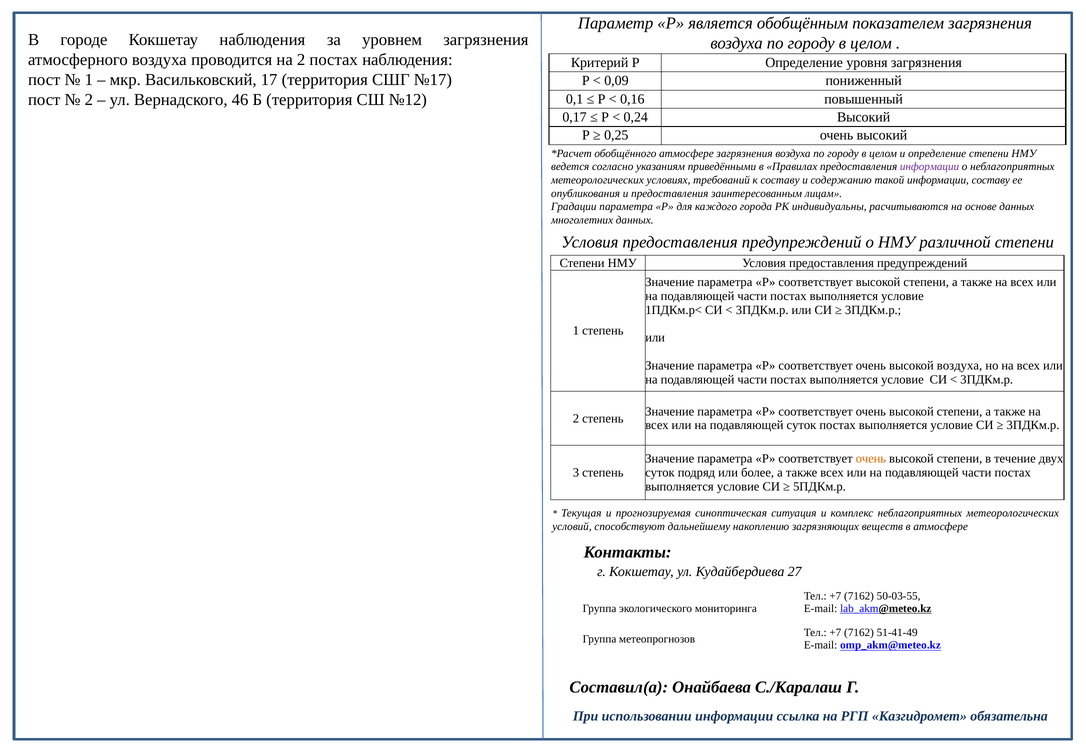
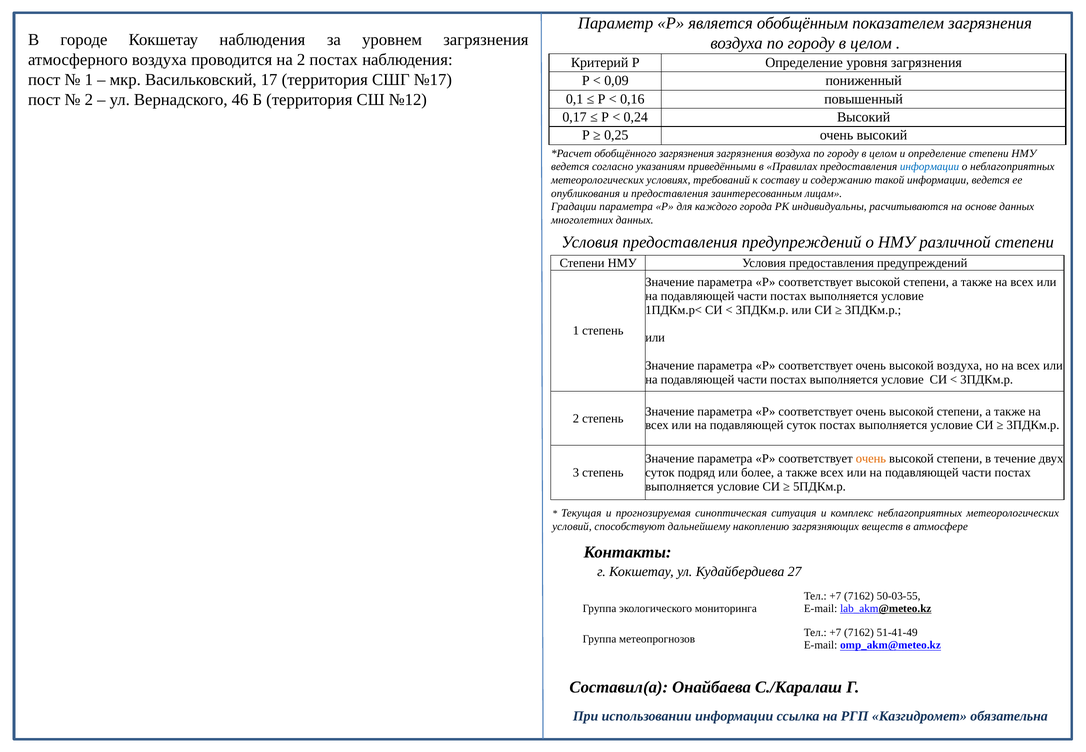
обобщённого атмосфере: атмосфере -> загрязнения (687, 153)
информации colour: purple -> blue (930, 167)
информации составу: составу -> ведется (991, 180)
